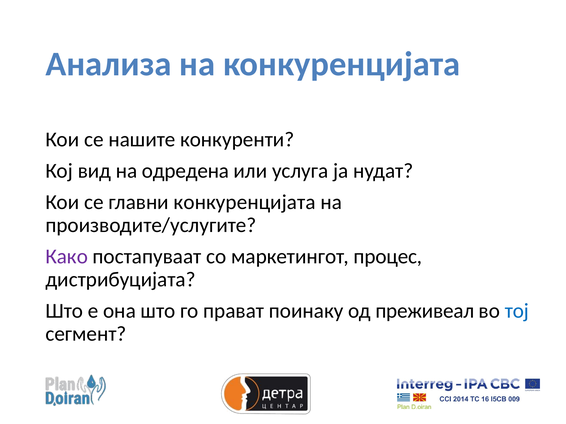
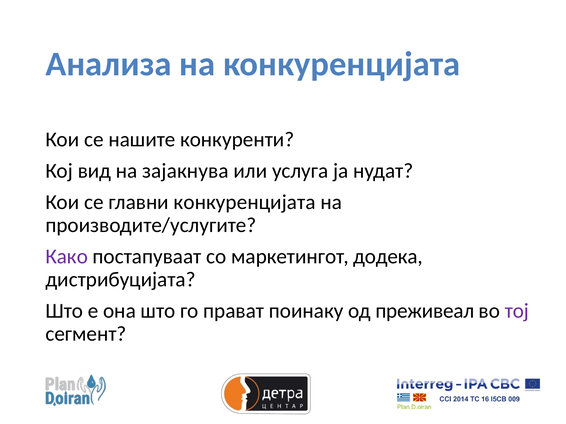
одредена: одредена -> зајакнува (185, 171)
процес: процес -> додека (388, 257)
тој colour: blue -> purple (517, 311)
